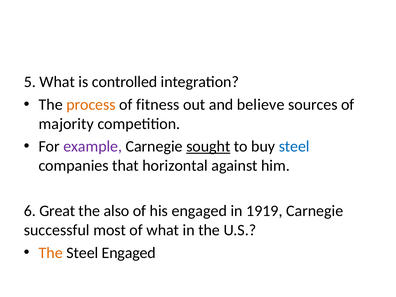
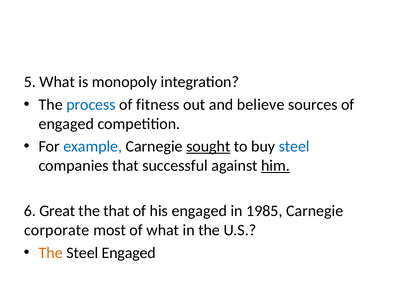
controlled: controlled -> monopoly (125, 82)
process colour: orange -> blue (91, 105)
majority: majority -> engaged (66, 124)
example colour: purple -> blue (93, 146)
horizontal: horizontal -> successful (175, 166)
him underline: none -> present (275, 166)
the also: also -> that (117, 211)
1919: 1919 -> 1985 (264, 211)
successful: successful -> corporate (57, 230)
